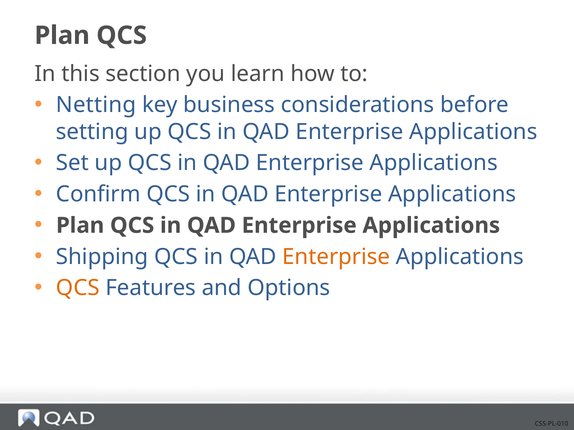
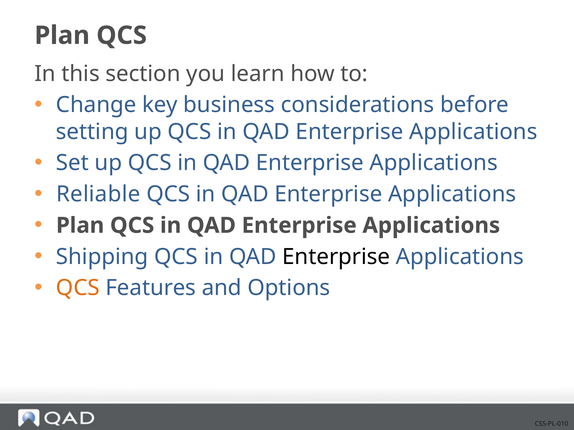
Netting: Netting -> Change (96, 105)
Confirm: Confirm -> Reliable (98, 194)
Enterprise colour: orange -> black (336, 257)
